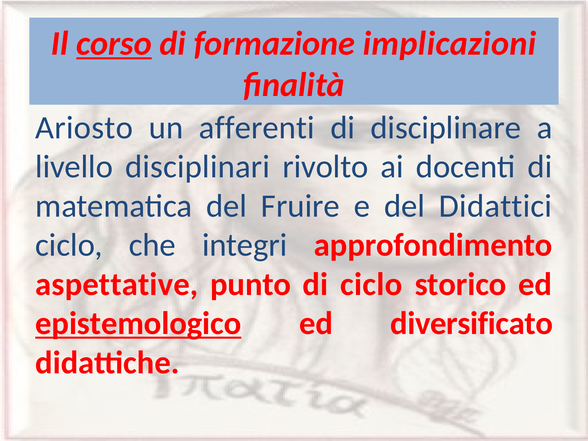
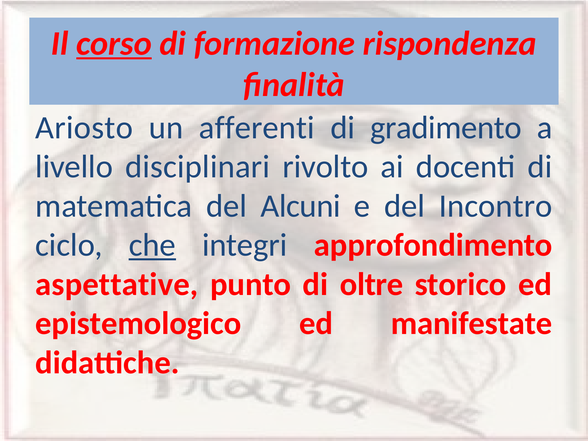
implicazioni: implicazioni -> rispondenza (450, 44)
disciplinare: disciplinare -> gradimento (446, 128)
Fruire: Fruire -> Alcuni (301, 206)
Didattici: Didattici -> Incontro (496, 206)
che underline: none -> present (152, 245)
di ciclo: ciclo -> oltre (372, 284)
epistemologico underline: present -> none (138, 324)
diversificato: diversificato -> manifestate (472, 324)
